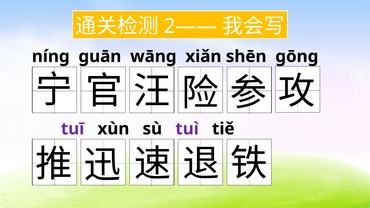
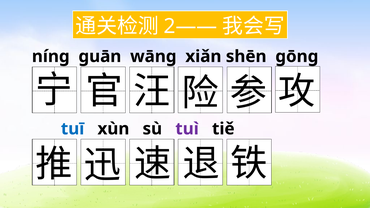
tuī colour: purple -> blue (73, 129)
